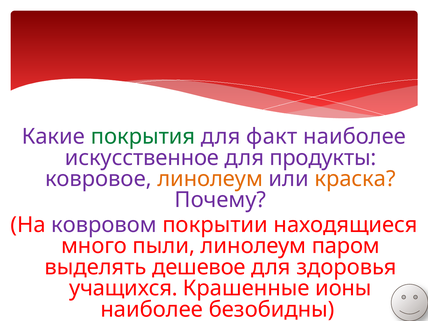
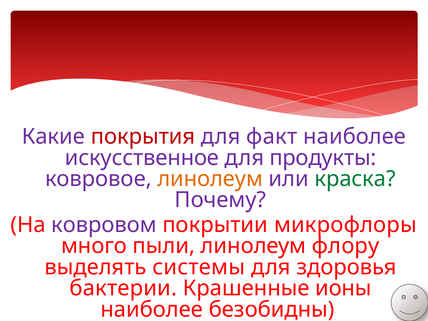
покрытия colour: green -> red (143, 137)
краска colour: orange -> green (355, 179)
находящиеся: находящиеся -> микрофлоры (345, 225)
паром: паром -> флору (346, 246)
дешевое: дешевое -> системы (199, 267)
учащихся: учащихся -> бактерии (123, 288)
